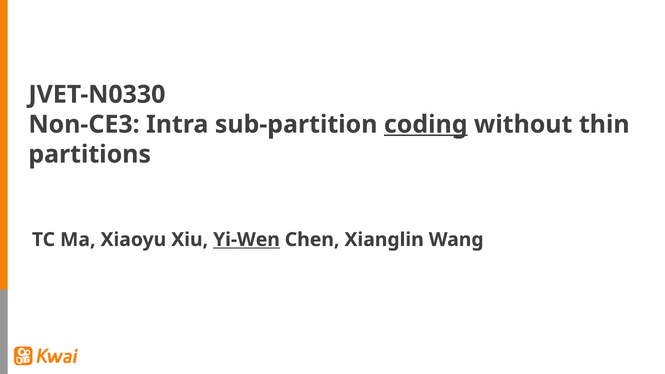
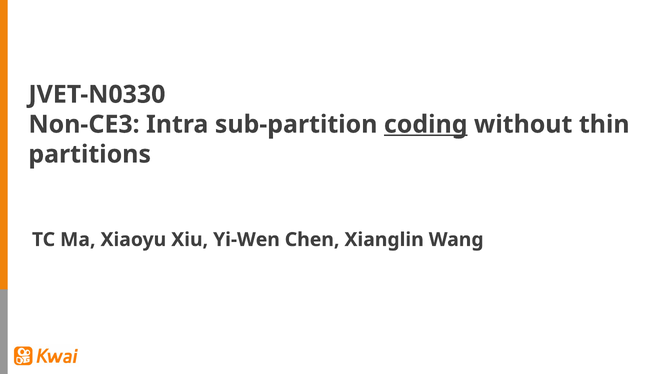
Yi-Wen underline: present -> none (246, 240)
